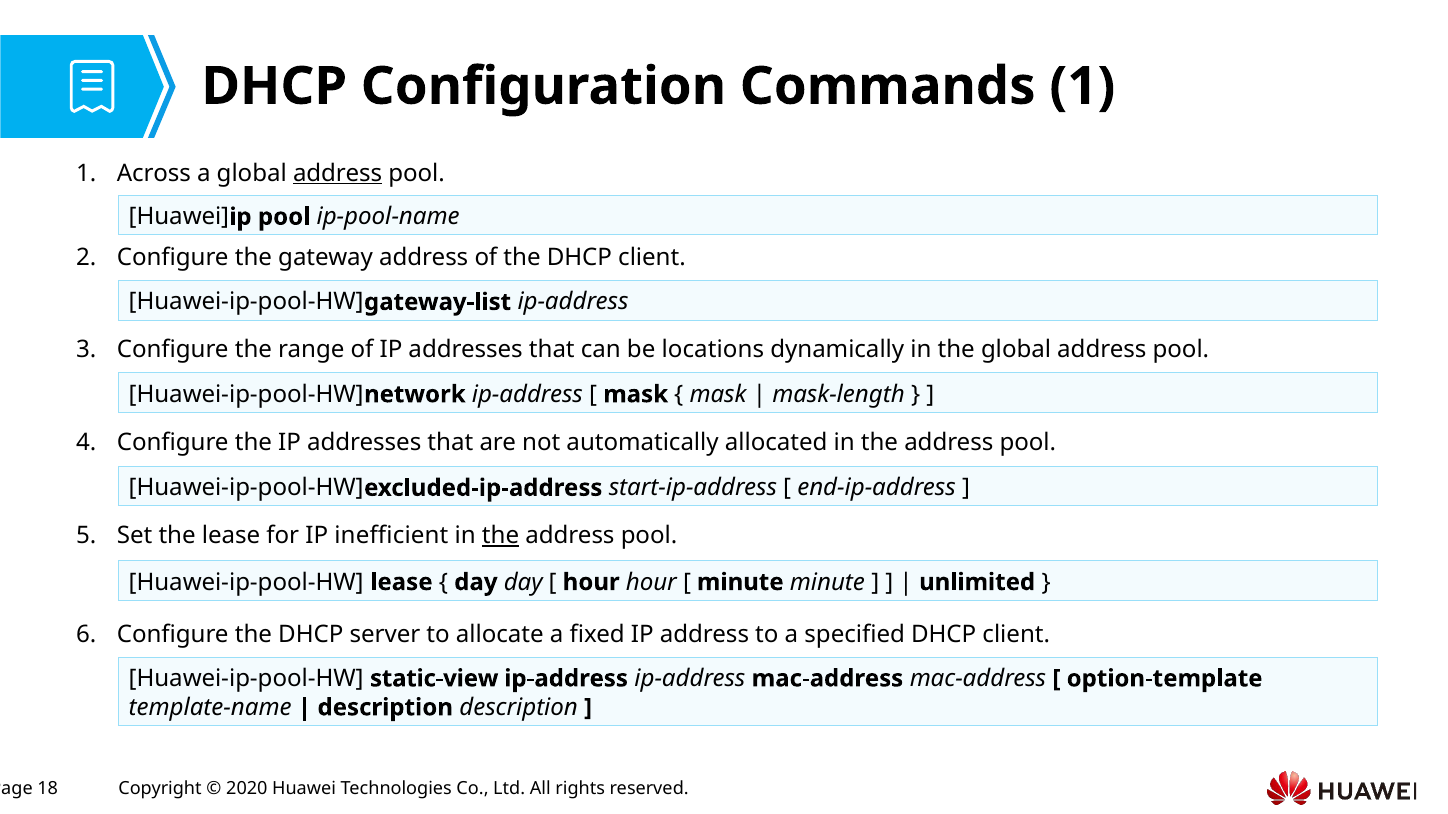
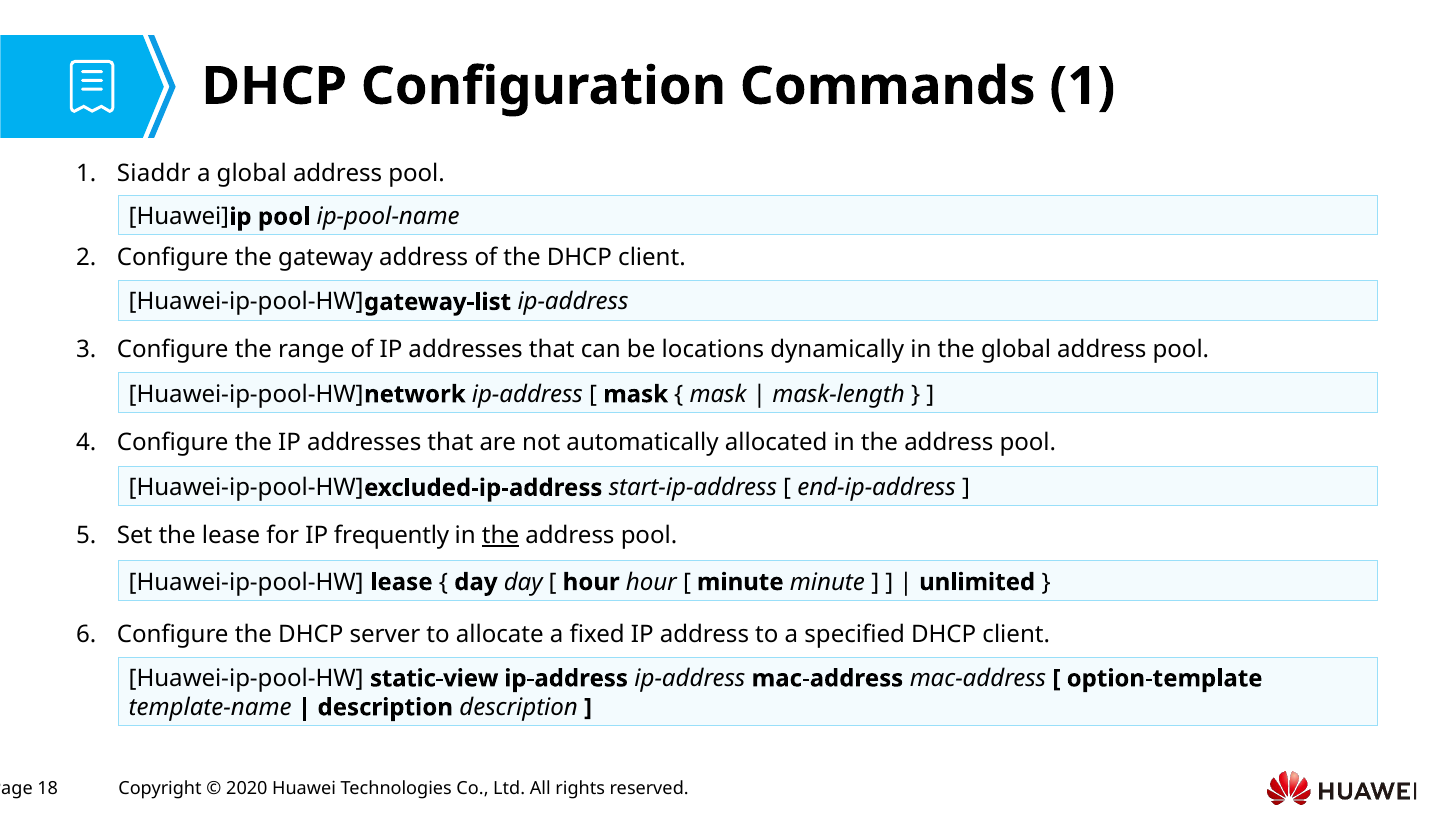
Across: Across -> Siaddr (154, 173)
address underline: present -> none (338, 173)
inefficient: inefficient -> frequently (392, 536)
